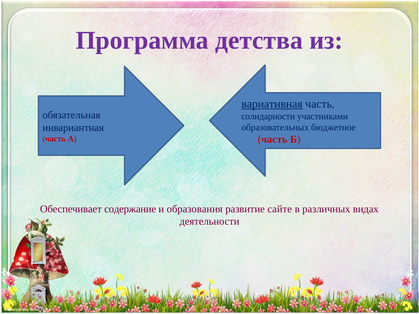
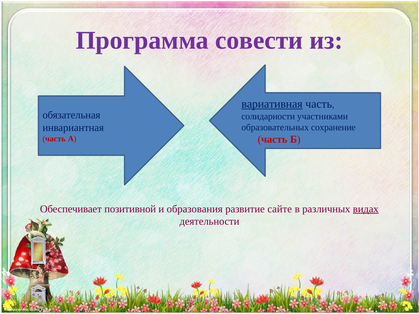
детства: детства -> совести (259, 41)
бюджетное: бюджетное -> сохранение (333, 128)
содержание: содержание -> позитивной (130, 209)
видах underline: none -> present (366, 209)
